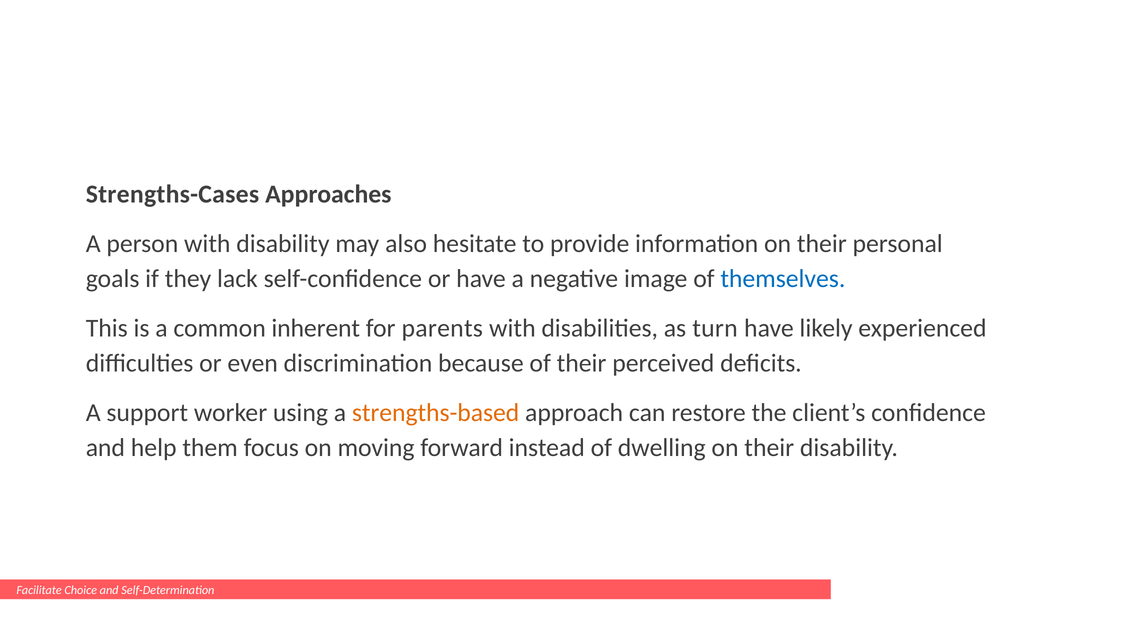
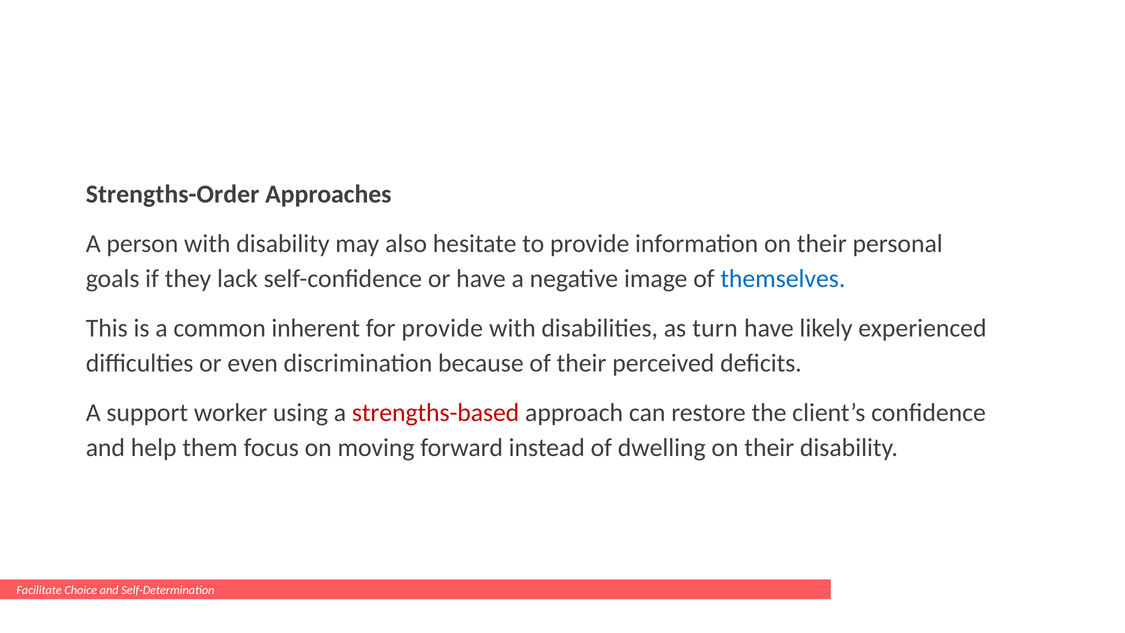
Strengths-Cases: Strengths-Cases -> Strengths-Order (173, 194)
for parents: parents -> provide (442, 328)
strengths-based colour: orange -> red (436, 413)
